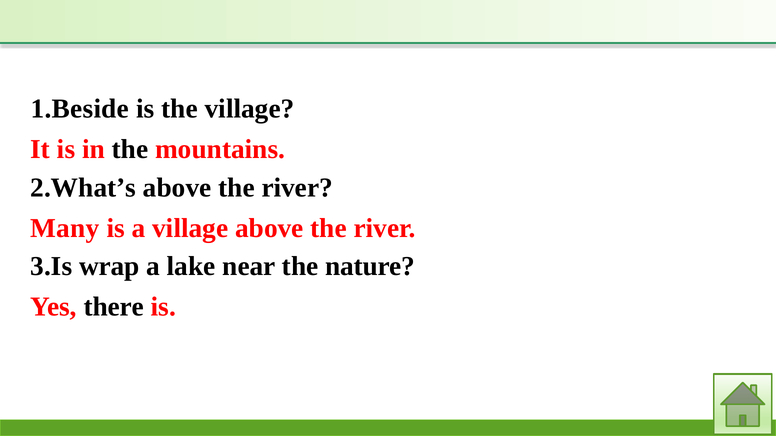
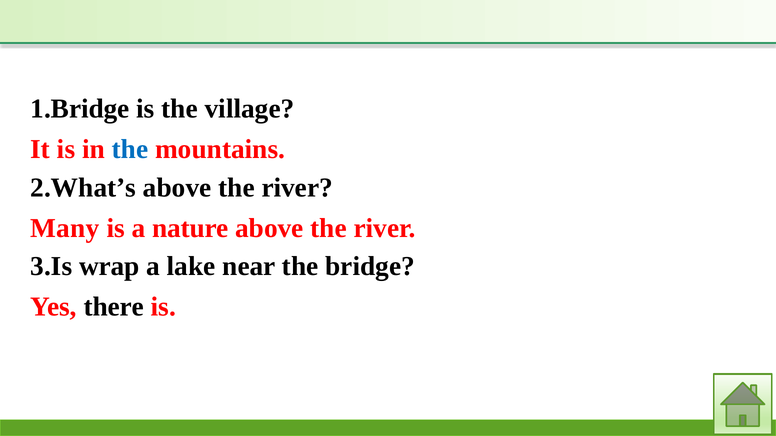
1.Beside: 1.Beside -> 1.Bridge (80, 109)
the colour: black -> blue (130, 149)
a village: village -> nature (190, 228)
nature: nature -> bridge (370, 267)
